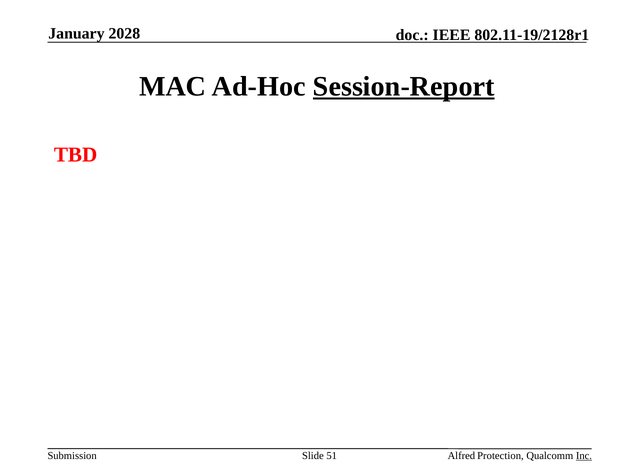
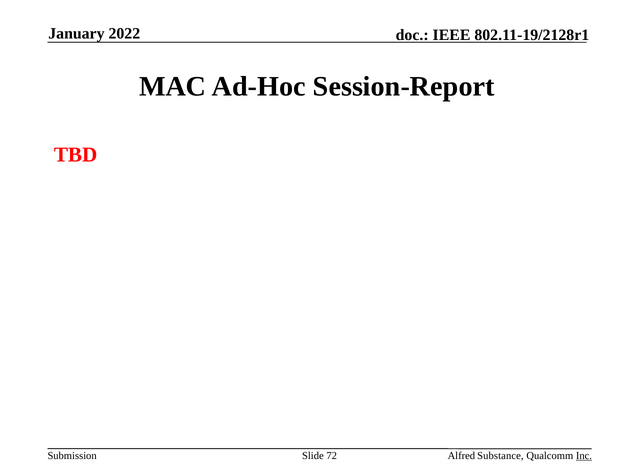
2028: 2028 -> 2022 (124, 34)
Session-Report underline: present -> none (404, 86)
51: 51 -> 72 (332, 456)
Protection: Protection -> Substance (500, 456)
